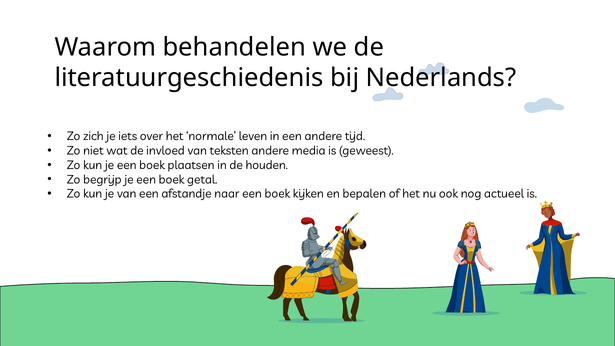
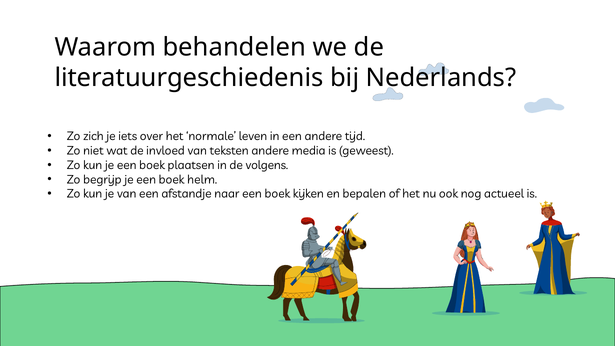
houden: houden -> volgens (267, 165)
getal: getal -> helm (202, 180)
